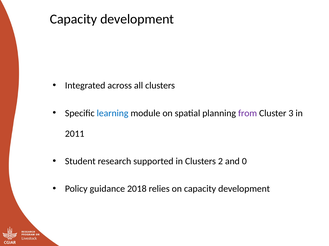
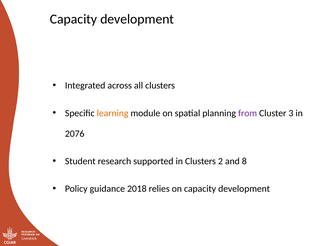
learning colour: blue -> orange (113, 113)
2011: 2011 -> 2076 (75, 134)
0: 0 -> 8 (244, 162)
